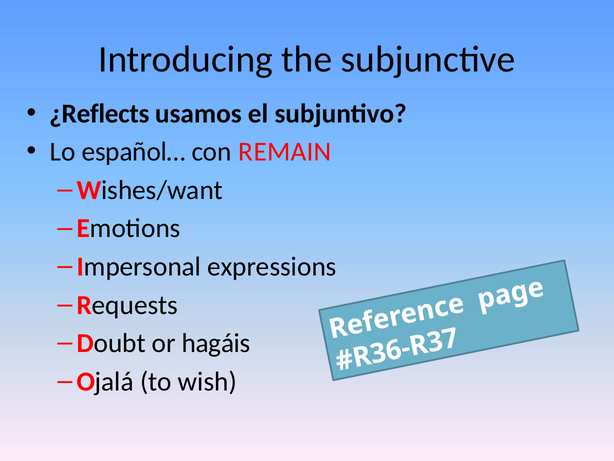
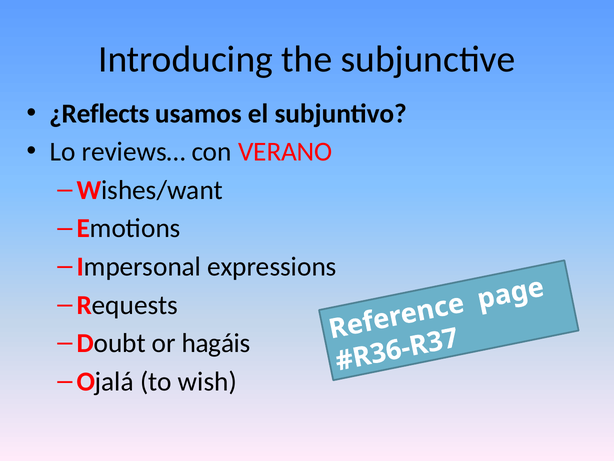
español…: español… -> reviews… (134, 152)
REMAIN: REMAIN -> VERANO (285, 152)
